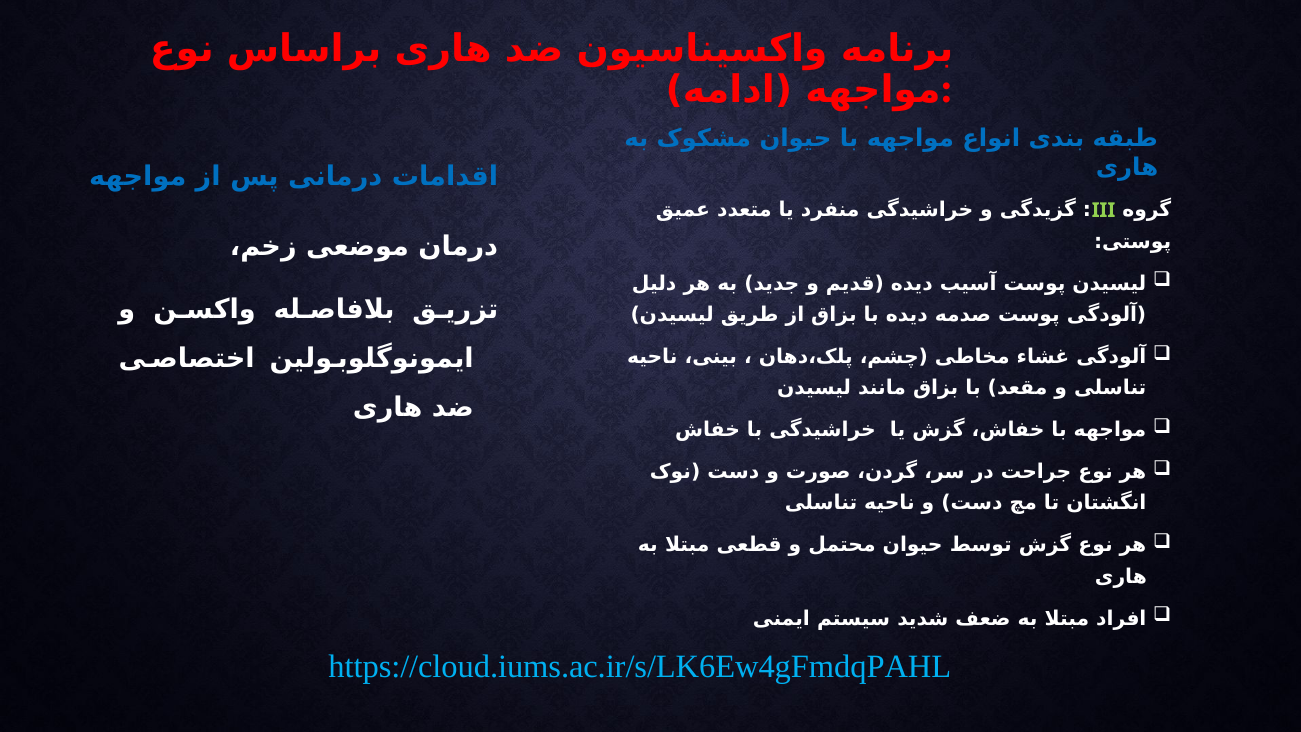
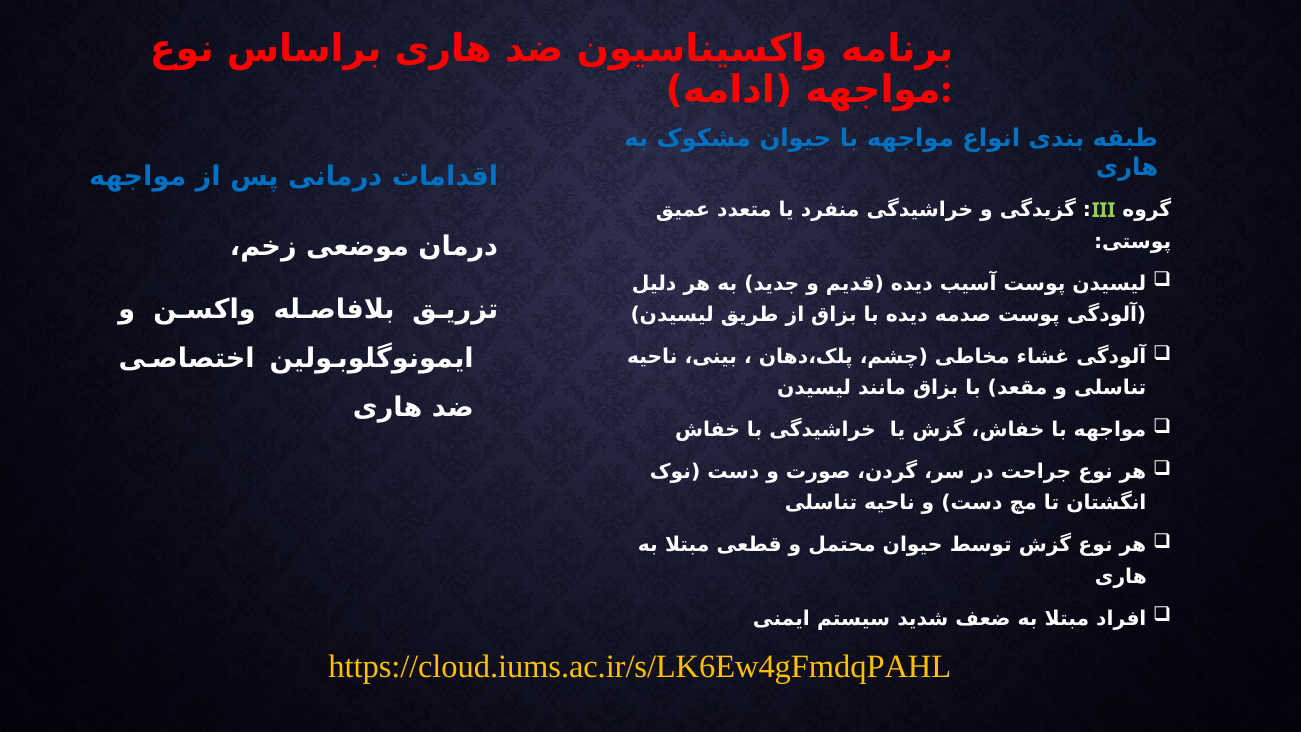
https://cloud.iums.ac.ir/s/LK6Ew4gFmdqPAHL colour: light blue -> yellow (640, 667)
